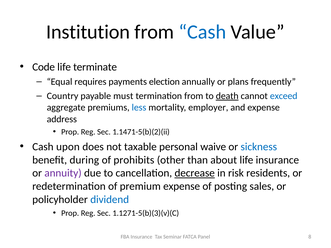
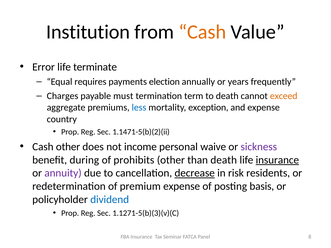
Cash colour: blue -> orange (202, 32)
Code: Code -> Error (44, 67)
plans: plans -> years (238, 82)
Country: Country -> Charges (63, 96)
termination from: from -> term (194, 96)
death underline: present -> none (227, 96)
exceed colour: blue -> orange (284, 96)
employer: employer -> exception (208, 108)
address: address -> country (62, 119)
Cash upon: upon -> other (68, 147)
taxable: taxable -> income (140, 147)
sickness colour: blue -> purple (259, 147)
than about: about -> death (224, 160)
insurance underline: none -> present (277, 160)
sales: sales -> basis (262, 187)
